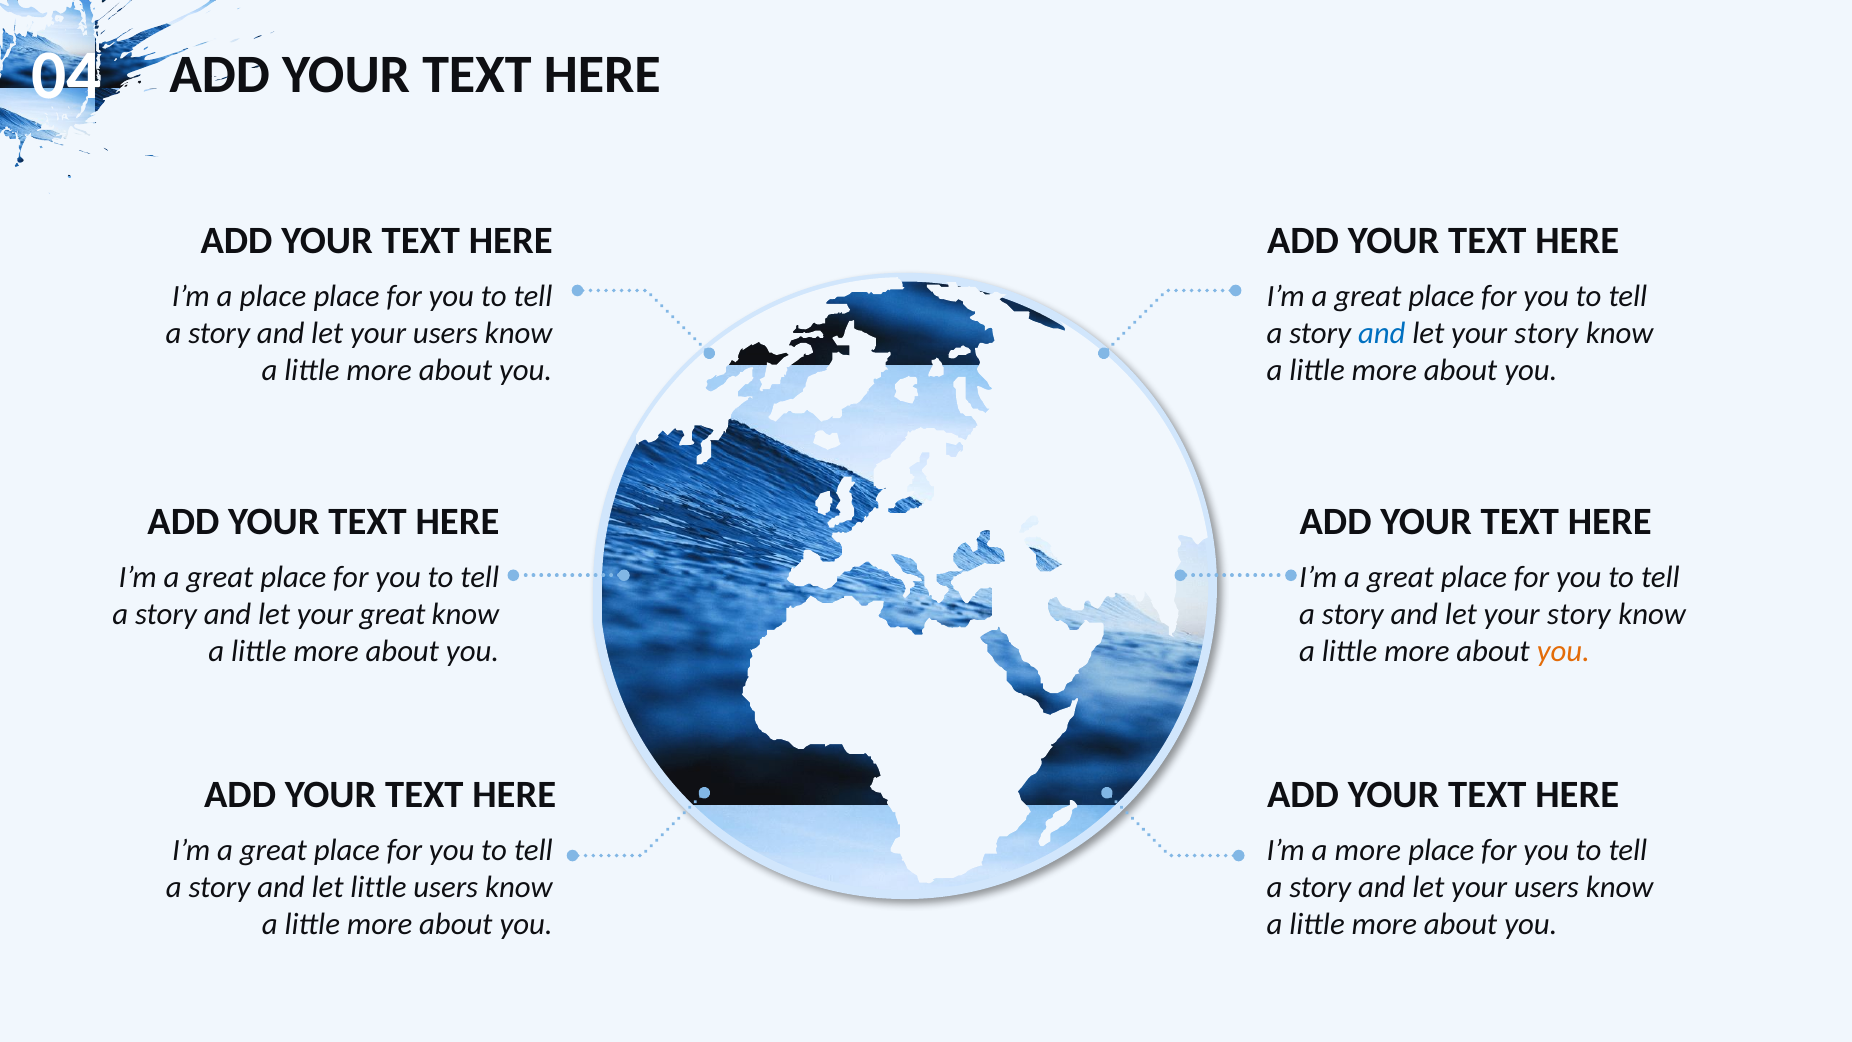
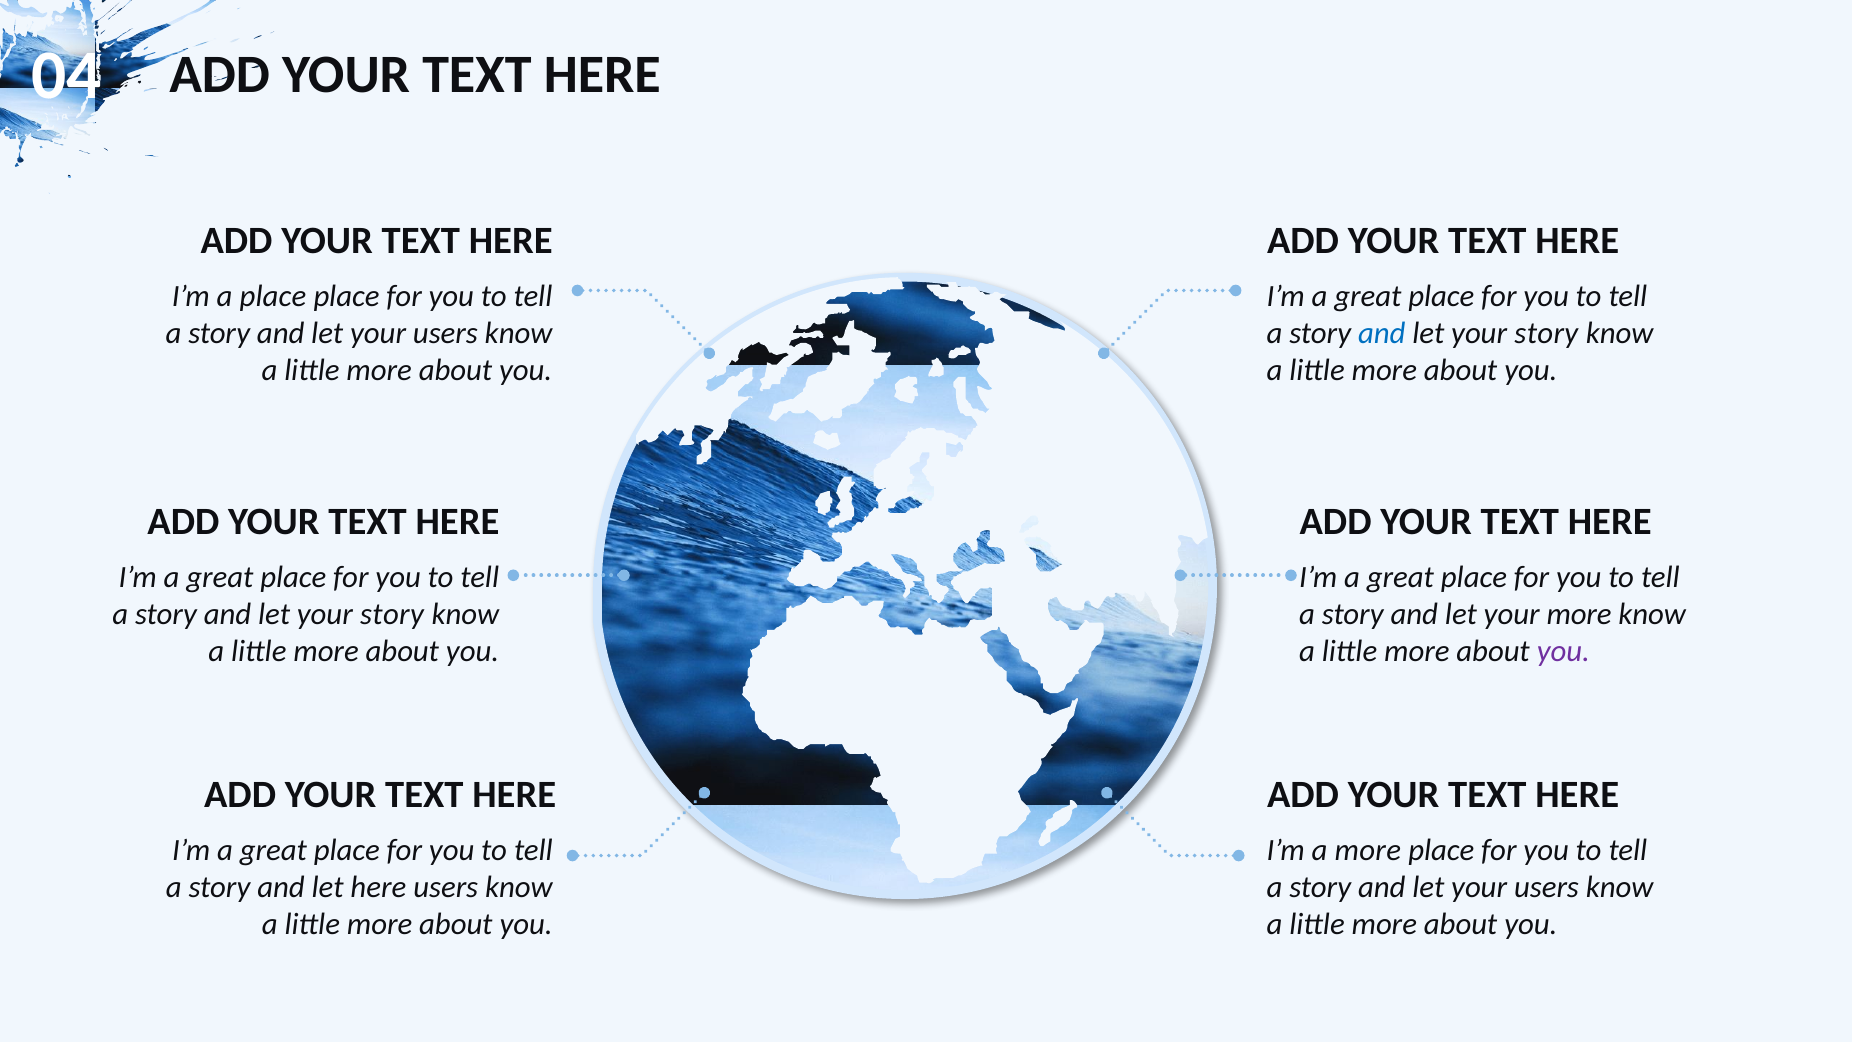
great: great -> story (392, 614)
story: story -> more (1579, 614)
you colour: orange -> purple (1563, 651)
let little: little -> here (378, 887)
